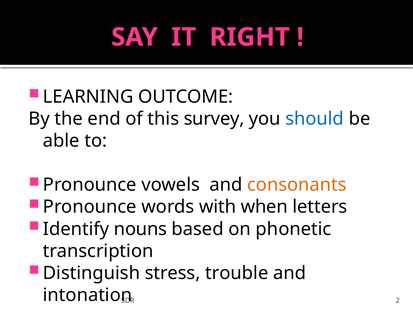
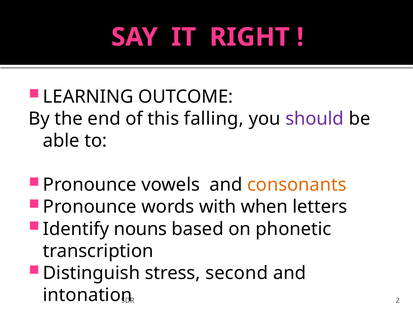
survey: survey -> falling (214, 119)
should colour: blue -> purple (315, 119)
trouble: trouble -> second (237, 273)
